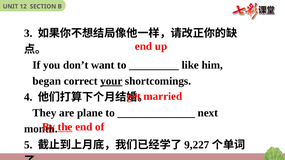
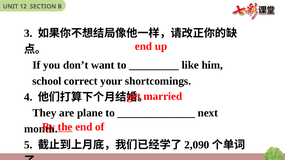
began: began -> school (47, 81)
your underline: present -> none (111, 81)
9,227: 9,227 -> 2,090 (197, 145)
